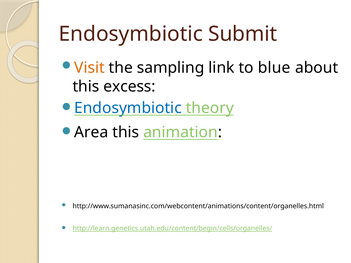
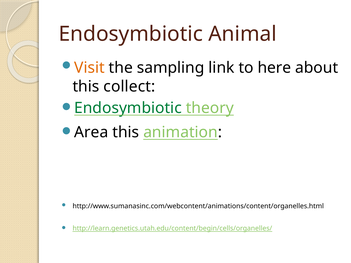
Submit: Submit -> Animal (243, 34)
blue: blue -> here (274, 68)
excess: excess -> collect (129, 87)
Endosymbiotic colour: blue -> green (128, 108)
